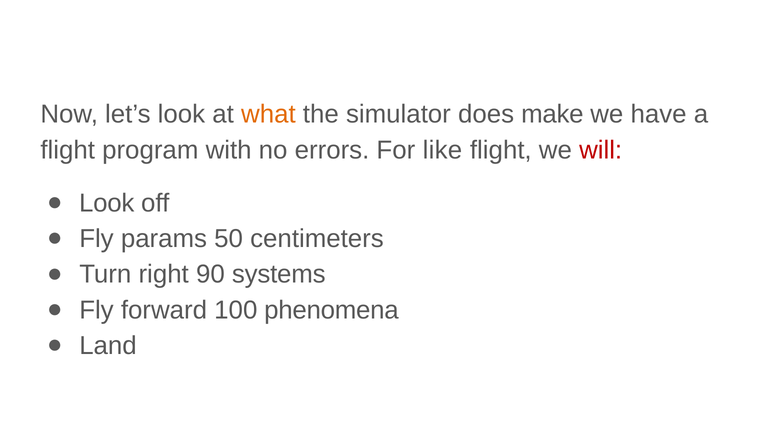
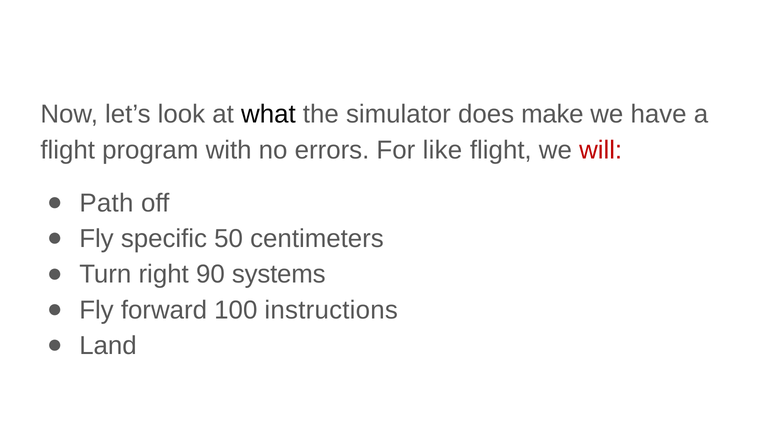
what colour: orange -> black (268, 114)
Look: Look -> Path (106, 203)
params: params -> specific (164, 238)
phenomena: phenomena -> instructions (331, 310)
